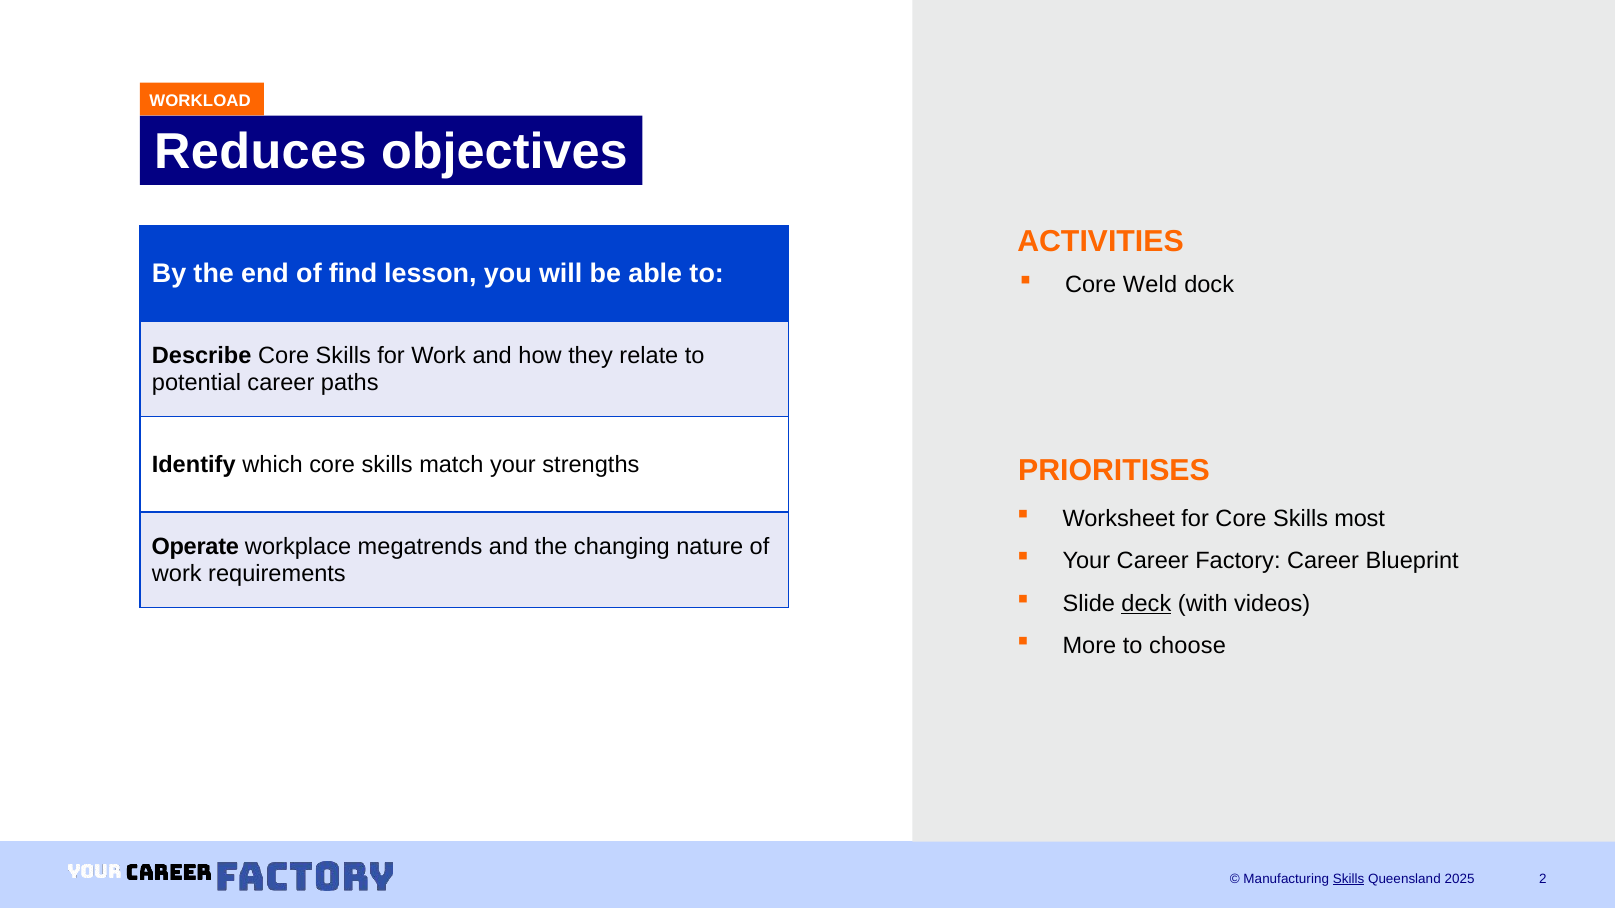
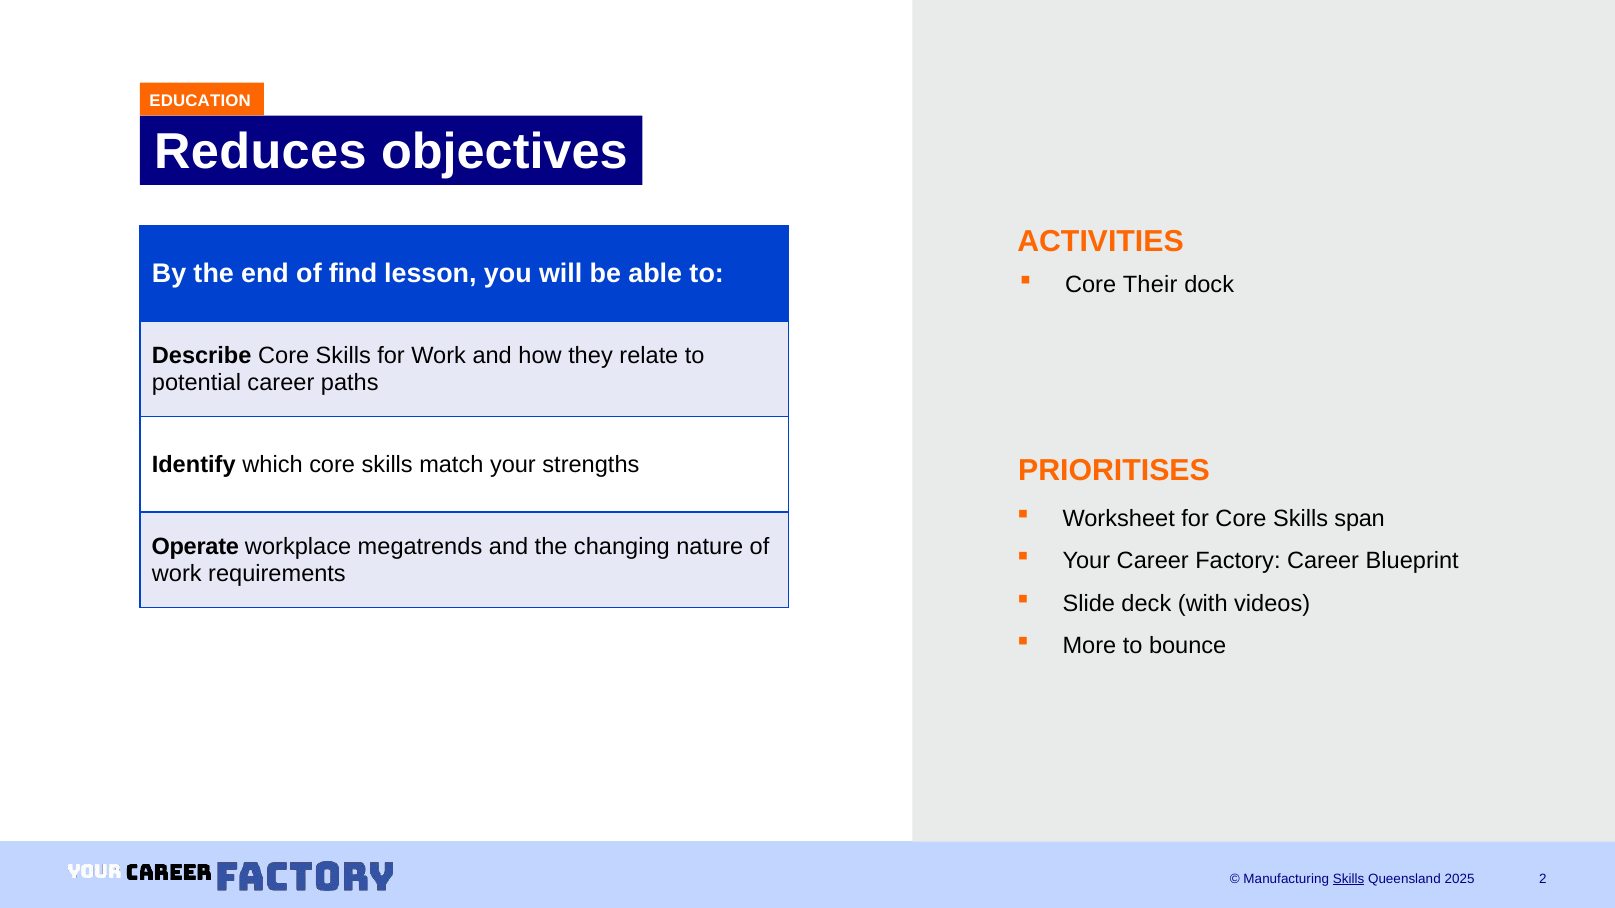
WORKLOAD: WORKLOAD -> EDUCATION (200, 101)
Weld: Weld -> Their (1150, 284)
most: most -> span (1360, 519)
deck underline: present -> none (1146, 604)
choose: choose -> bounce (1188, 646)
